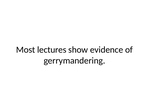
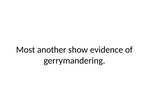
lectures: lectures -> another (52, 50)
